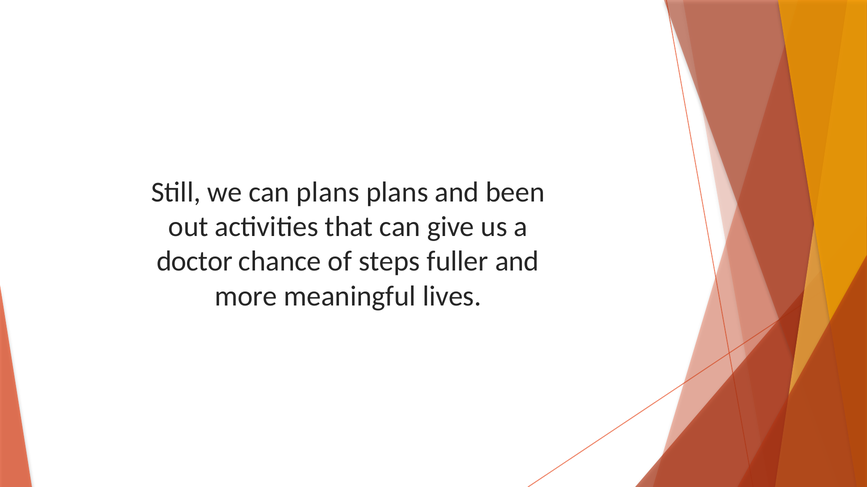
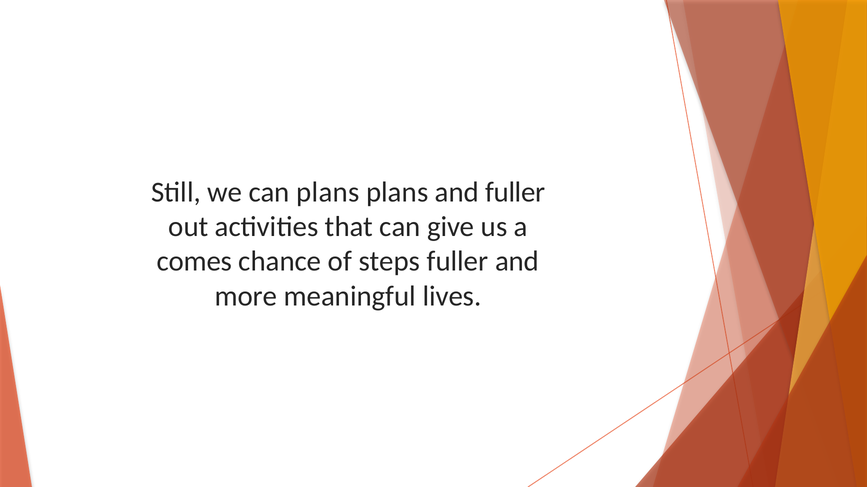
and been: been -> fuller (515, 192)
doctor: doctor -> comes (195, 262)
